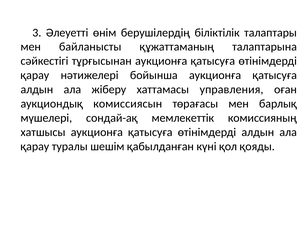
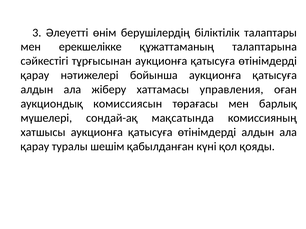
байланысты: байланысты -> ерекшелікке (90, 47)
мемлекеттік: мемлекеттік -> мақсатында (183, 118)
